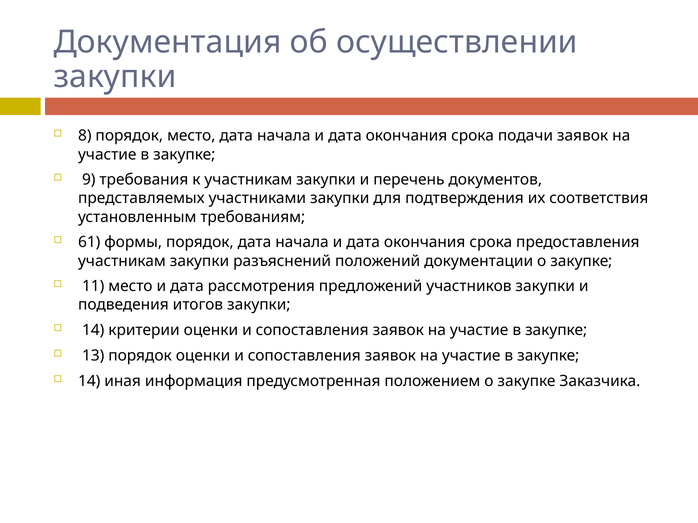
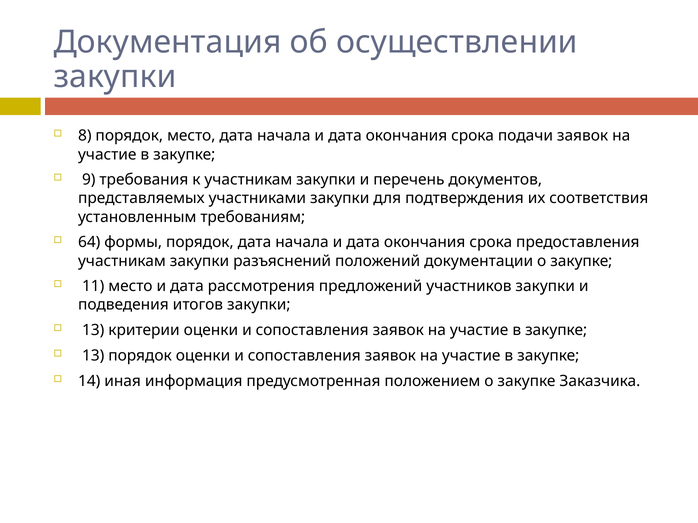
61: 61 -> 64 (89, 243)
14: 14 -> 13 (93, 331)
